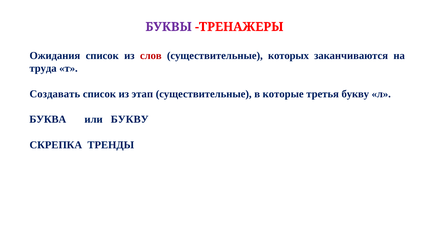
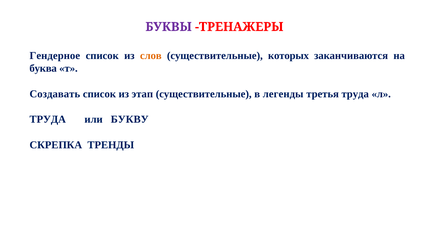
Ожидания: Ожидания -> Гендерное (55, 56)
слов colour: red -> orange (151, 56)
труда: труда -> буква (43, 68)
которые: которые -> легенды (283, 94)
третья букву: букву -> труда (355, 94)
БУКВА: БУКВА -> ТРУДА (48, 119)
